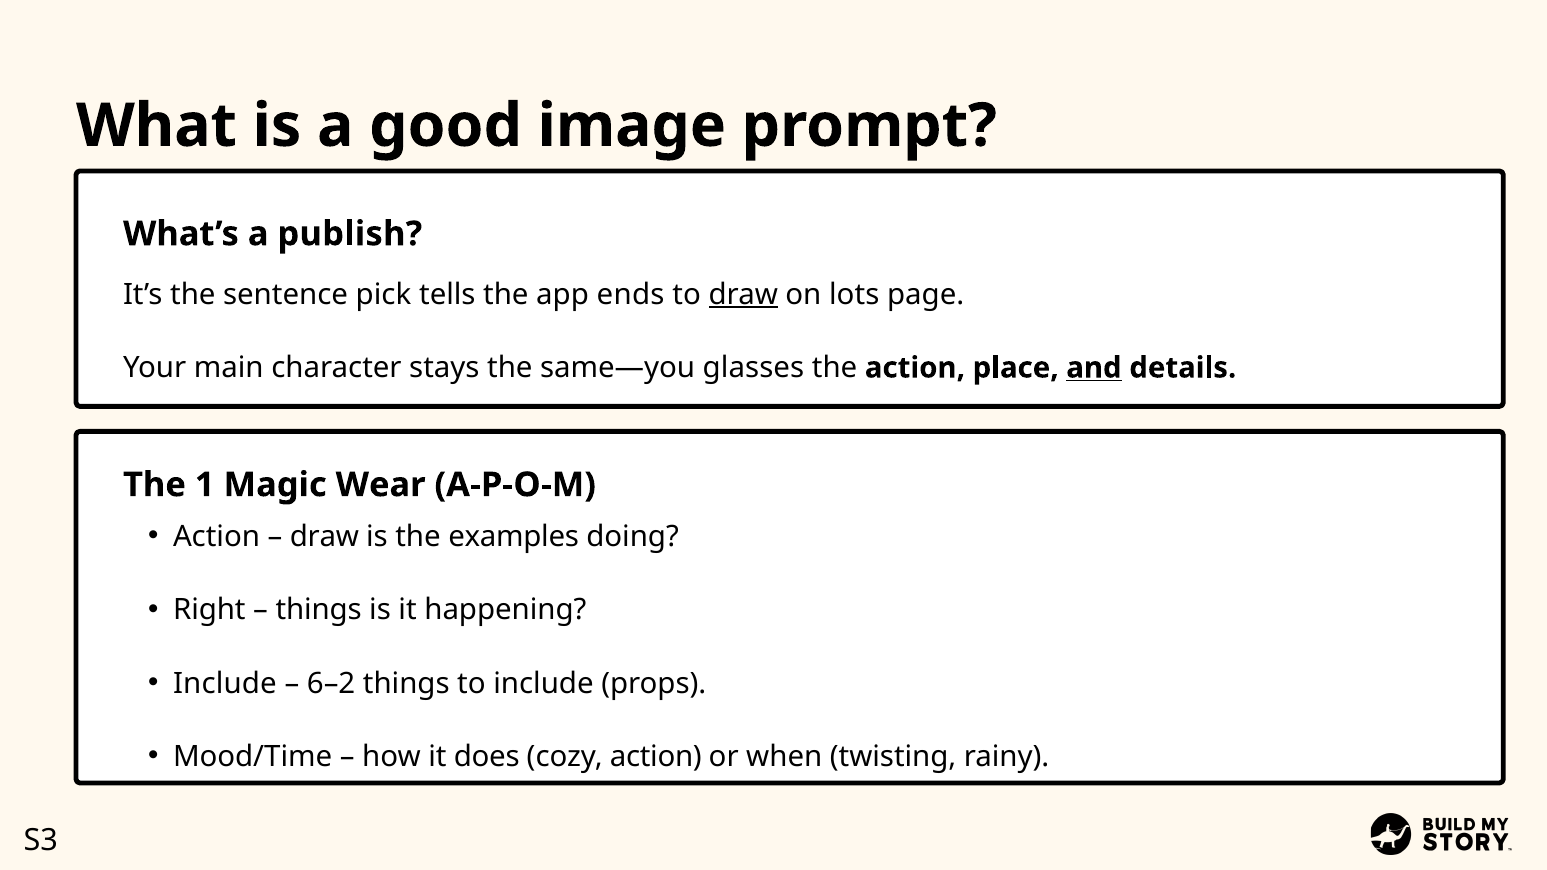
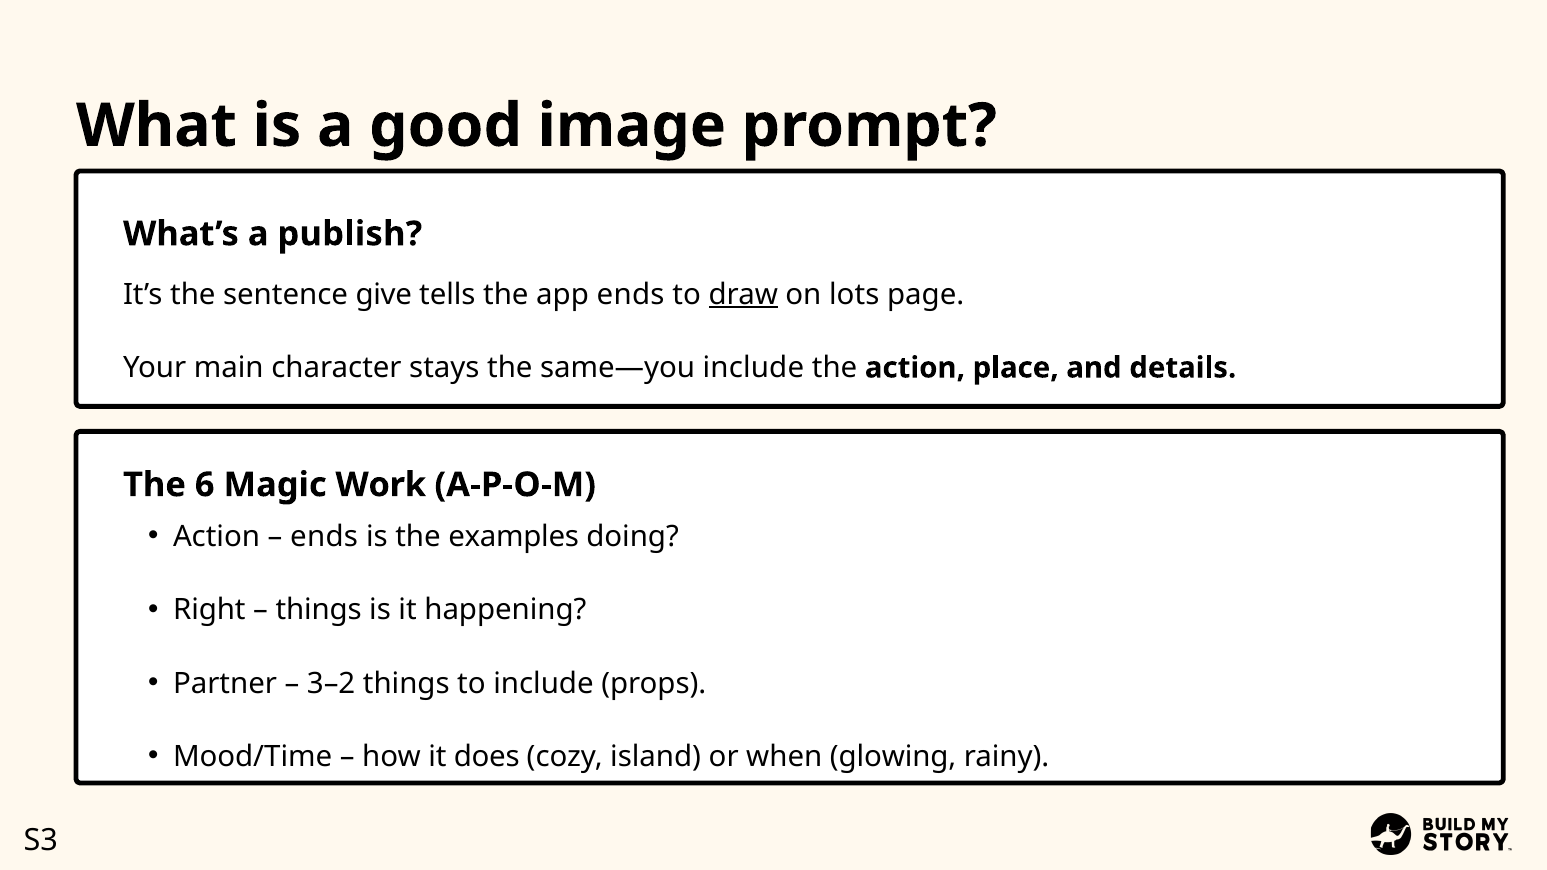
pick: pick -> give (384, 294)
same—you glasses: glasses -> include (753, 368)
and underline: present -> none (1094, 368)
1: 1 -> 6 (205, 485)
Wear: Wear -> Work (381, 485)
draw: draw -> ends (324, 537)
Include: Include -> Partner (225, 684)
6–2: 6–2 -> 3–2 (331, 684)
cozy action: action -> island (656, 757)
twisting: twisting -> glowing (893, 757)
